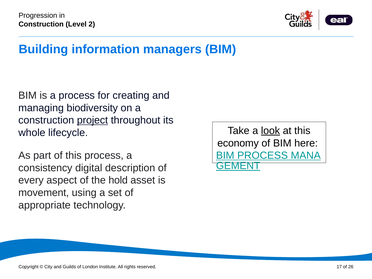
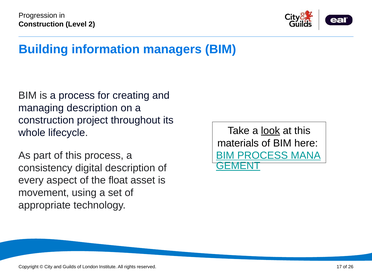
managing biodiversity: biodiversity -> description (92, 108)
project underline: present -> none (92, 120)
economy: economy -> materials (238, 143)
hold: hold -> float (118, 180)
